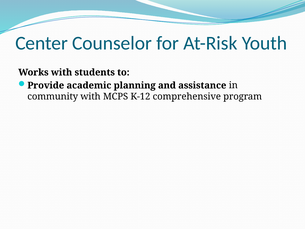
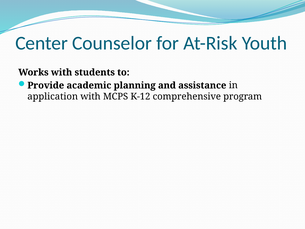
community: community -> application (53, 96)
